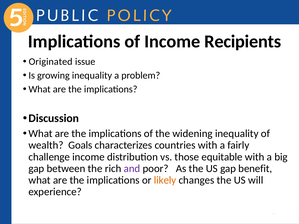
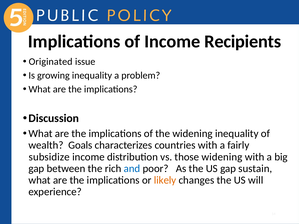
challenge: challenge -> subsidize (49, 157)
those equitable: equitable -> widening (222, 157)
and colour: purple -> blue (132, 169)
benefit: benefit -> sustain (255, 169)
